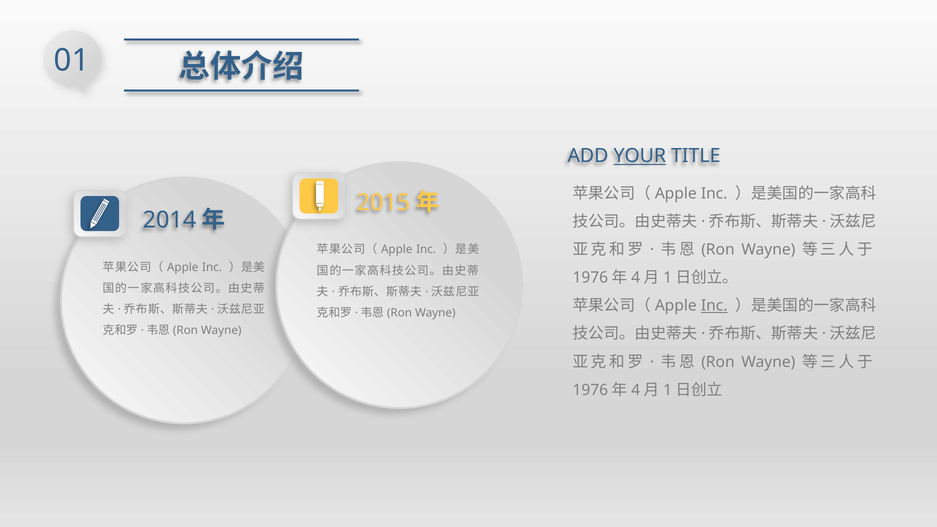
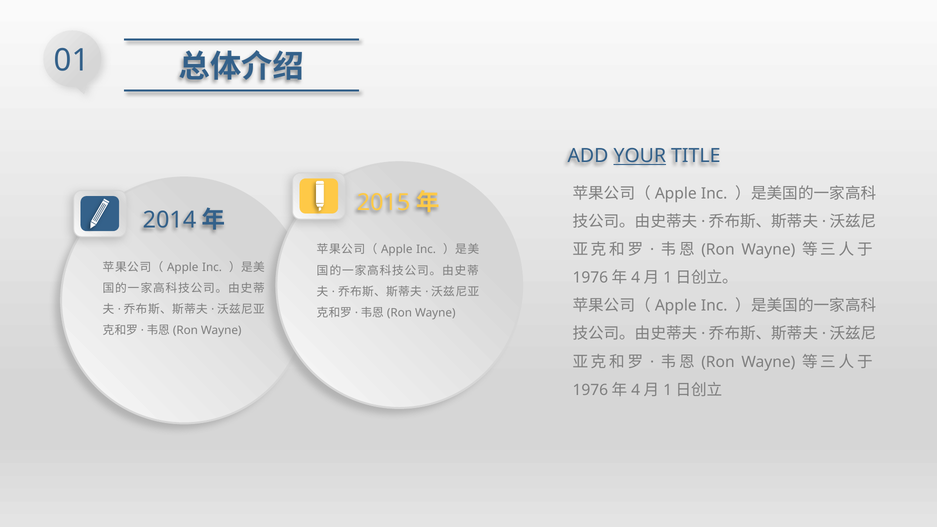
Inc underline: present -> none (714, 306)
